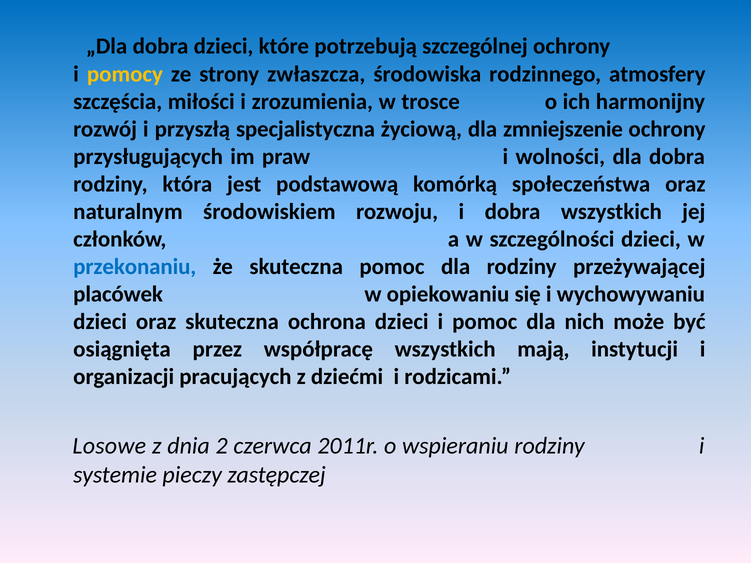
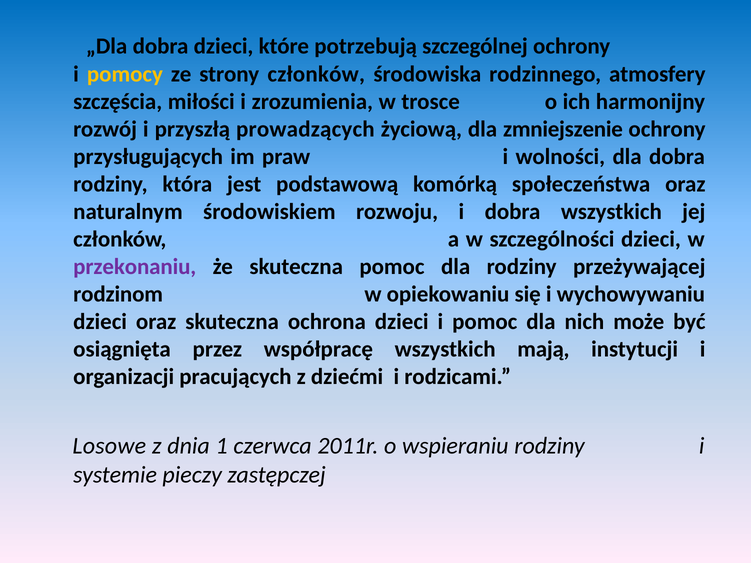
strony zwłaszcza: zwłaszcza -> członków (316, 74)
specjalistyczna: specjalistyczna -> prowadzących (305, 129)
przekonaniu colour: blue -> purple (135, 267)
placówek: placówek -> rodzinom (118, 294)
2: 2 -> 1 (222, 446)
